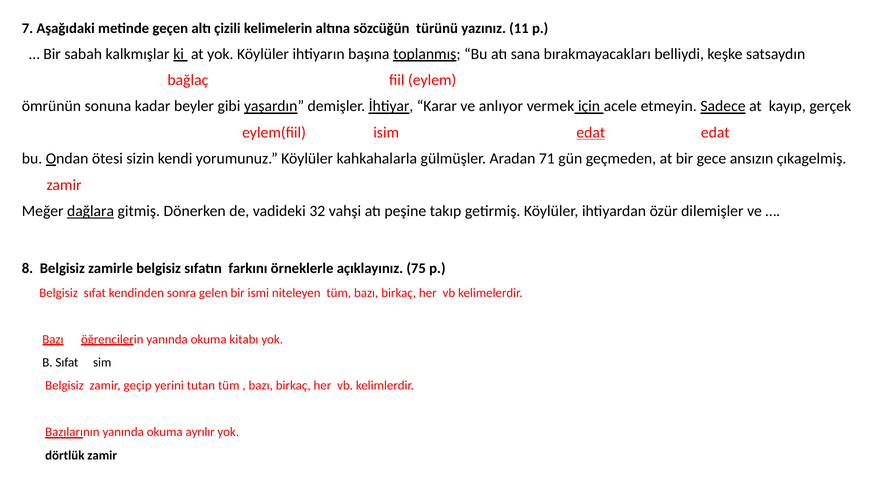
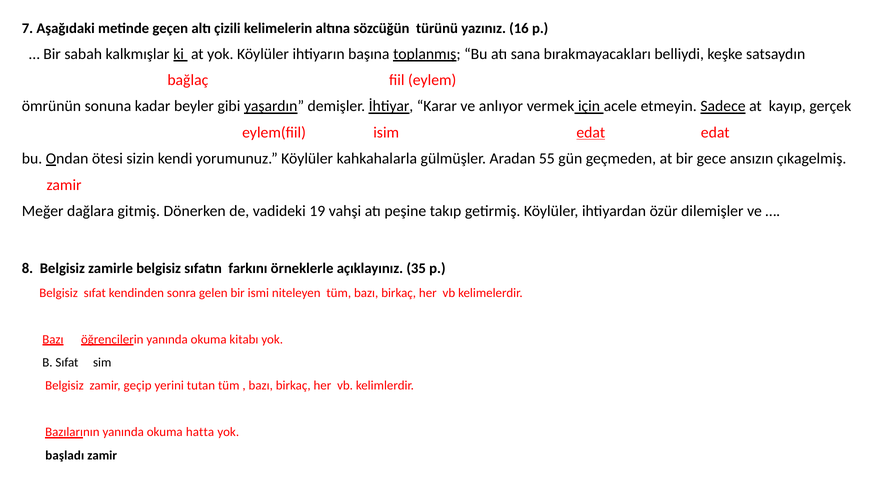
11: 11 -> 16 (519, 28)
71: 71 -> 55 (547, 159)
dağlara underline: present -> none (91, 211)
32: 32 -> 19 (317, 211)
75: 75 -> 35 (416, 269)
ayrılır: ayrılır -> hatta (200, 432)
dörtlük: dörtlük -> başladı (65, 455)
